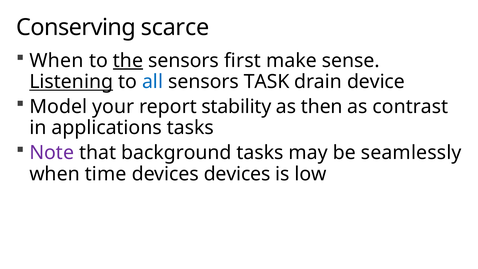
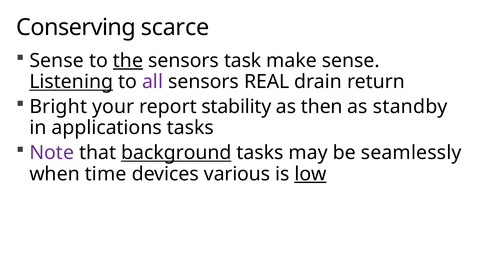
When: When -> Sense (57, 61)
first: first -> task (243, 61)
all colour: blue -> purple (153, 82)
TASK: TASK -> REAL (267, 82)
device: device -> return (376, 82)
Model: Model -> Bright (58, 107)
contrast: contrast -> standby (410, 107)
background underline: none -> present (176, 153)
devices devices: devices -> various (237, 174)
low underline: none -> present (310, 174)
